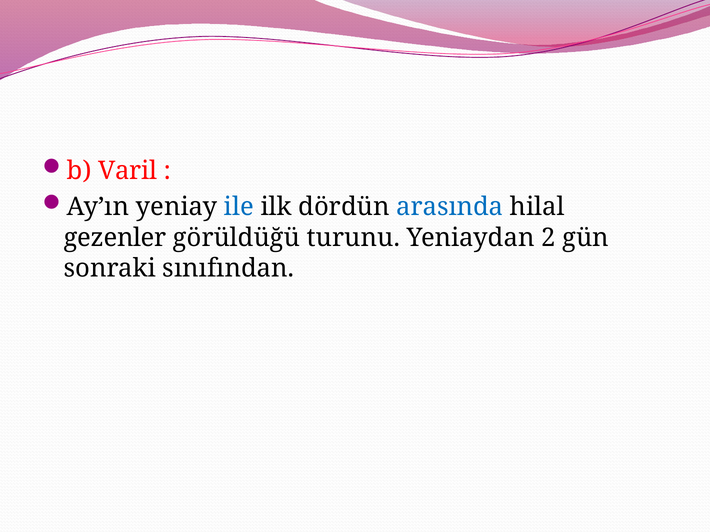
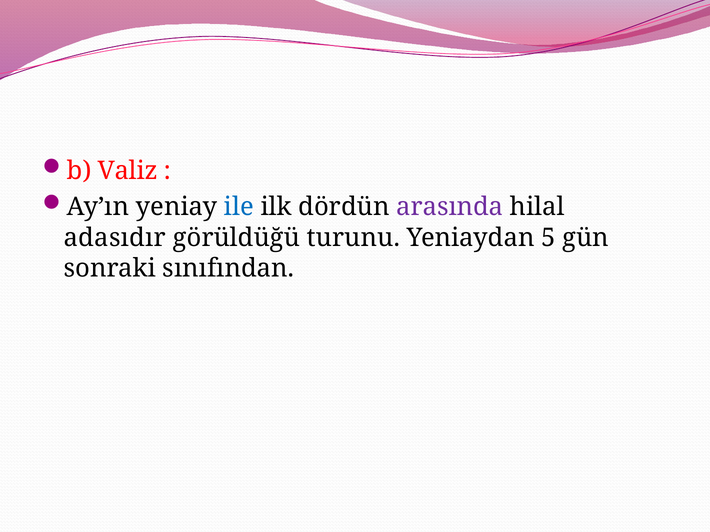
Varil: Varil -> Valiz (128, 171)
arasında colour: blue -> purple (450, 207)
gezenler: gezenler -> adasıdır (115, 238)
2: 2 -> 5 (549, 238)
